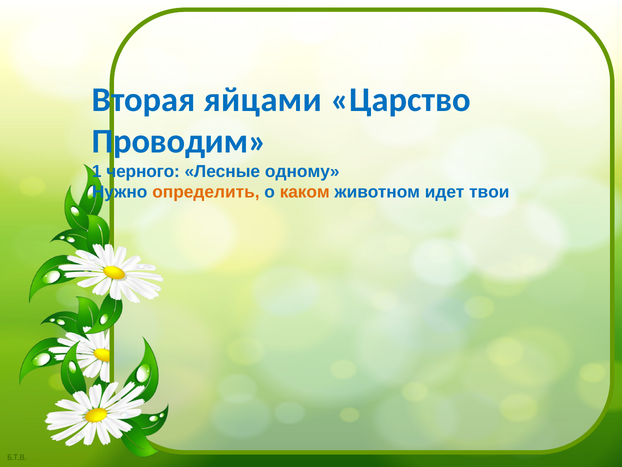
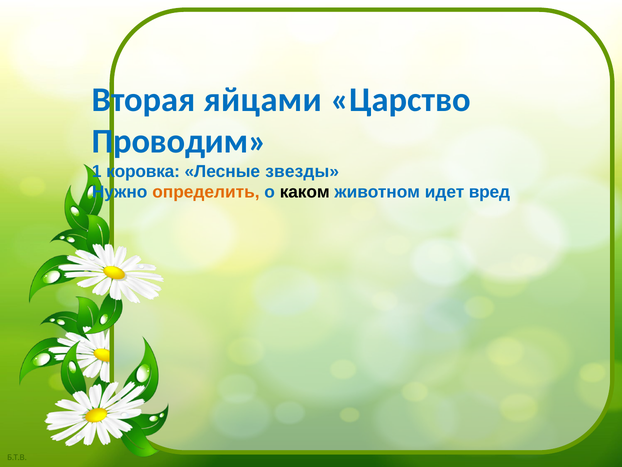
черного: черного -> коровка (143, 171)
одному: одному -> звезды (302, 171)
каком colour: orange -> black (305, 192)
твои: твои -> вред (489, 192)
